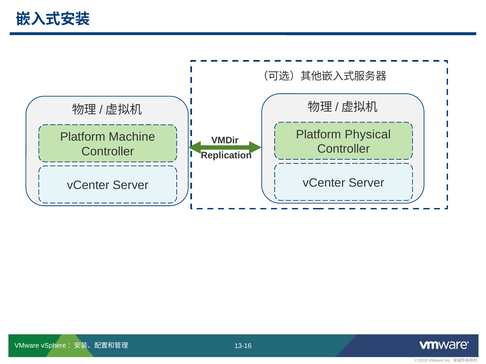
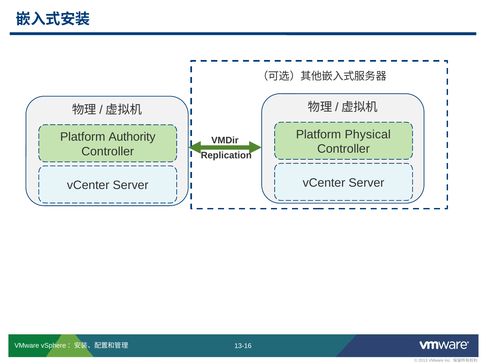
Machine: Machine -> Authority (132, 137)
